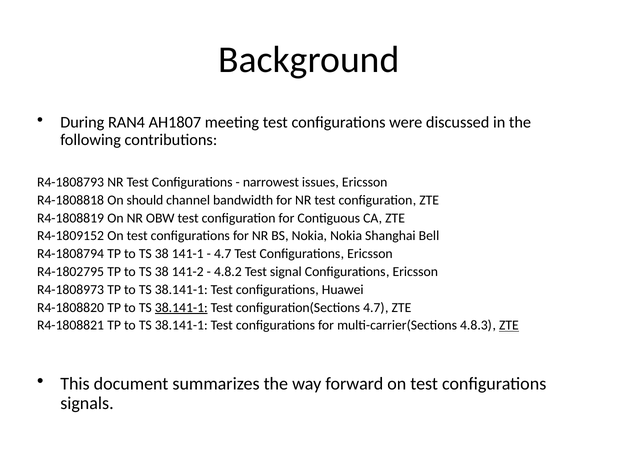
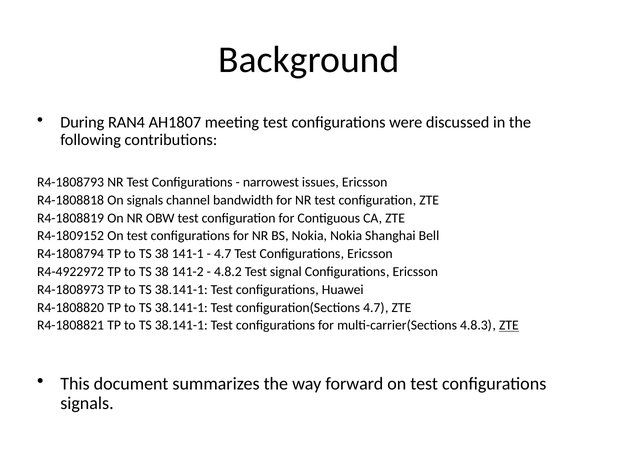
On should: should -> signals (145, 200)
R4-1802795: R4-1802795 -> R4-4922972 (71, 271)
38.141-1 underline: present -> none (181, 307)
